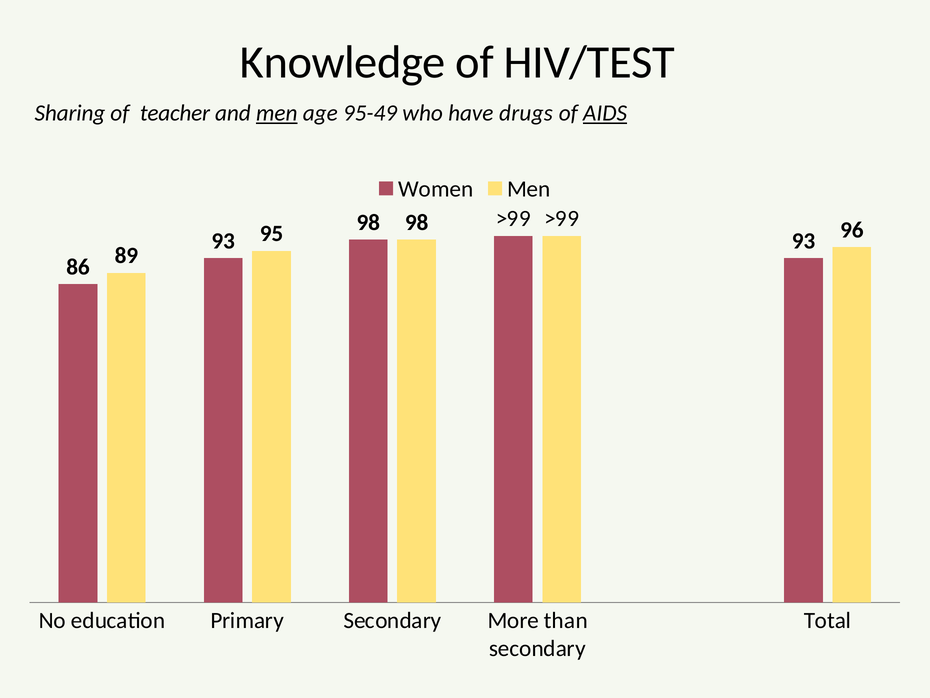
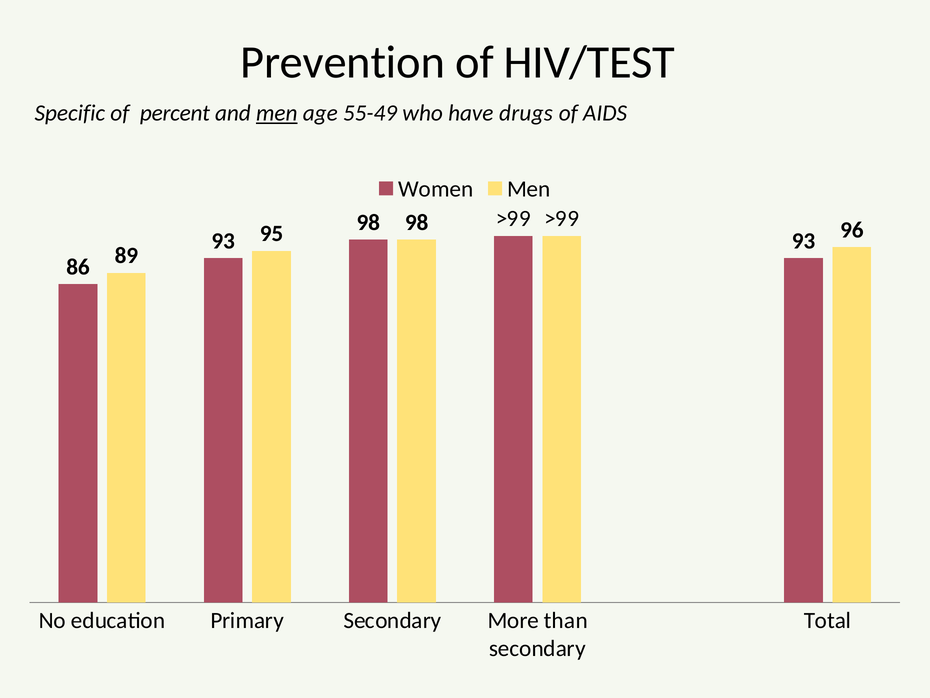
Knowledge: Knowledge -> Prevention (343, 62)
Sharing: Sharing -> Specific (70, 113)
teacher: teacher -> percent (175, 113)
95-49: 95-49 -> 55-49 (370, 113)
AIDS underline: present -> none (605, 113)
